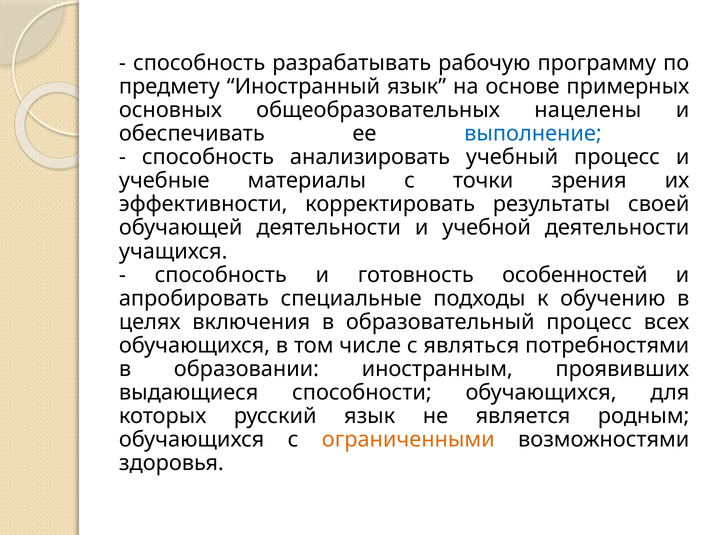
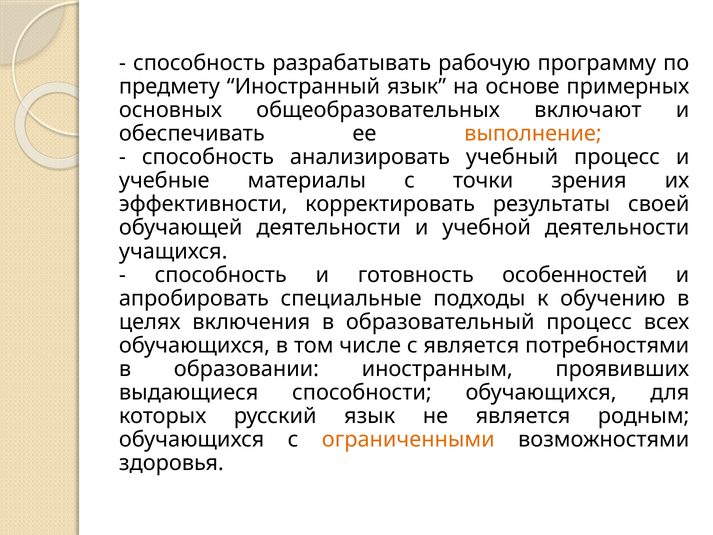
нацелены: нацелены -> включают (588, 110)
выполнение colour: blue -> orange (533, 134)
с являться: являться -> является (471, 345)
